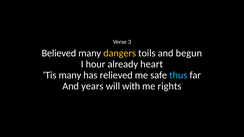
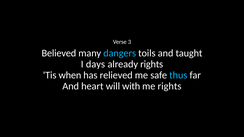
dangers colour: yellow -> light blue (120, 53)
begun: begun -> taught (189, 53)
hour: hour -> days (95, 64)
already heart: heart -> rights (152, 64)
Tis many: many -> when (70, 75)
years: years -> heart (92, 86)
